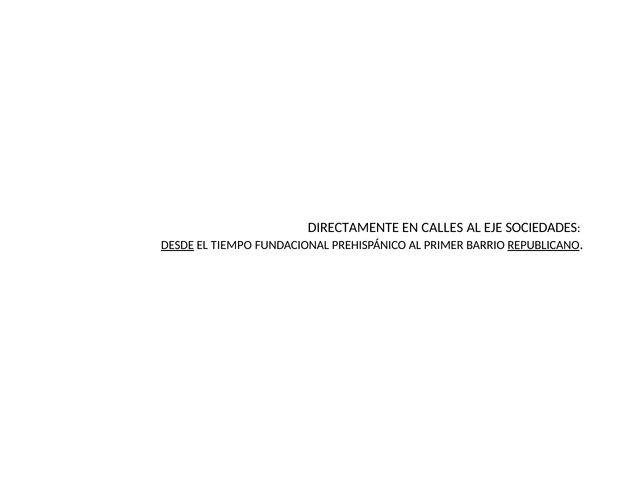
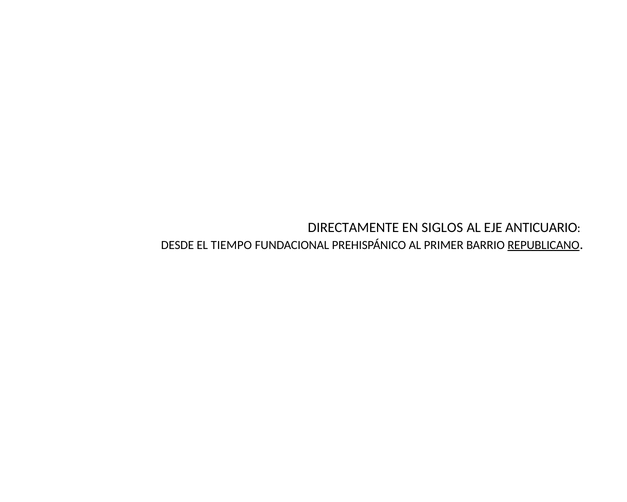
CALLES: CALLES -> SIGLOS (442, 227)
SOCIEDADES: SOCIEDADES -> ANTICUARIO (541, 227)
DESDE underline: present -> none (177, 245)
